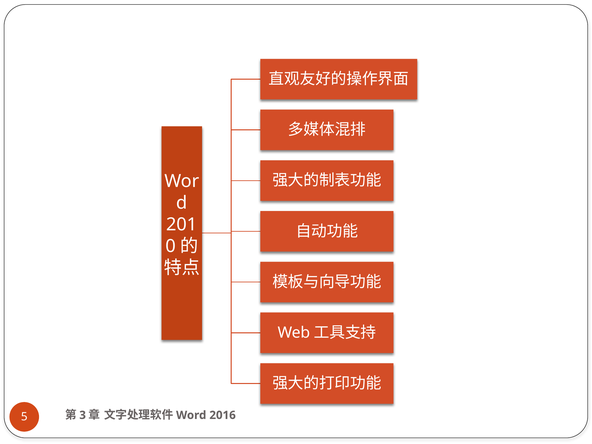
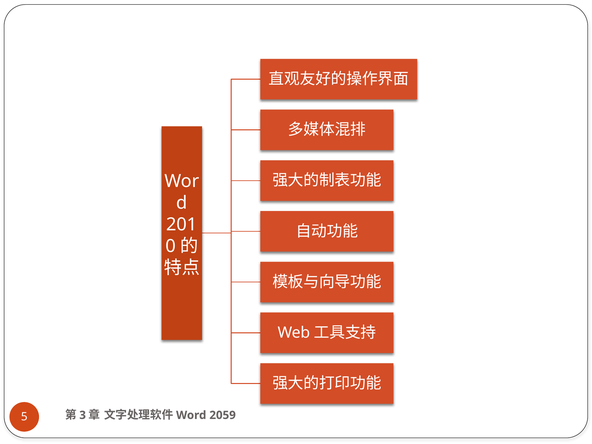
2016: 2016 -> 2059 (223, 415)
